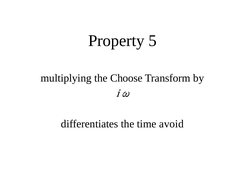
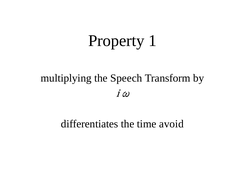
5: 5 -> 1 (153, 41)
Choose: Choose -> Speech (126, 78)
